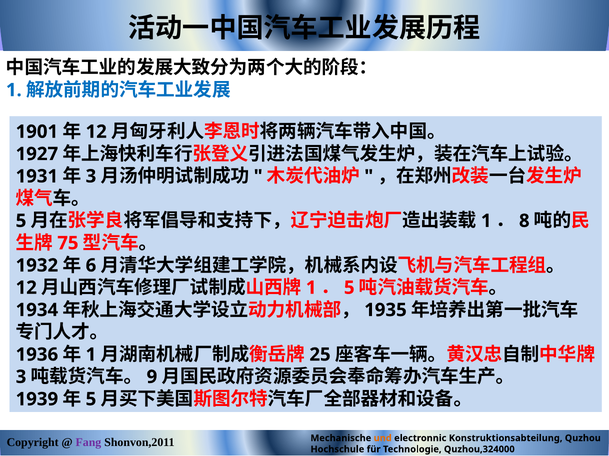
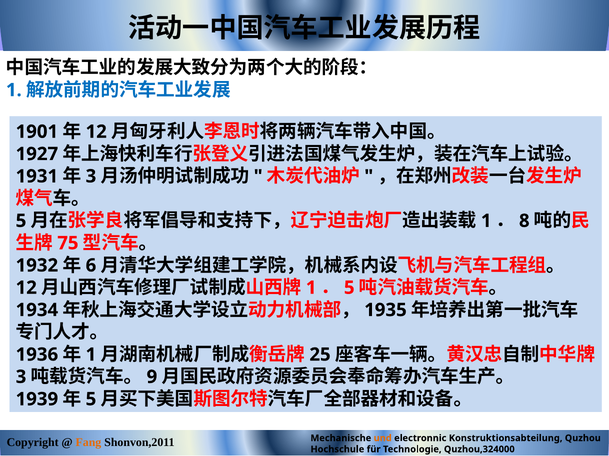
Fang colour: purple -> orange (88, 443)
